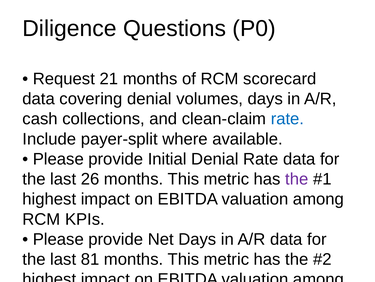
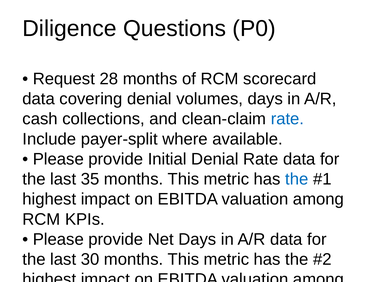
21: 21 -> 28 (109, 79)
26: 26 -> 35 (90, 179)
the colour: purple -> blue (297, 179)
81: 81 -> 30 (90, 259)
